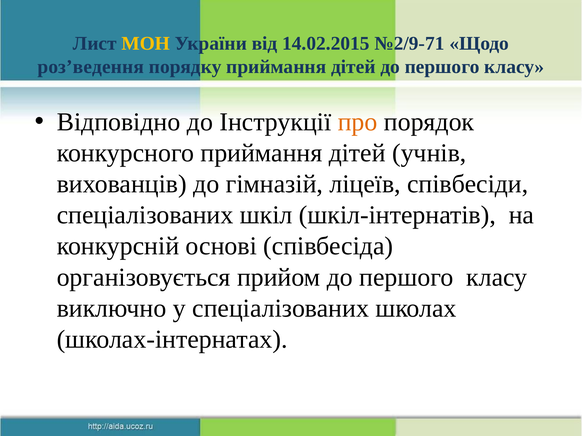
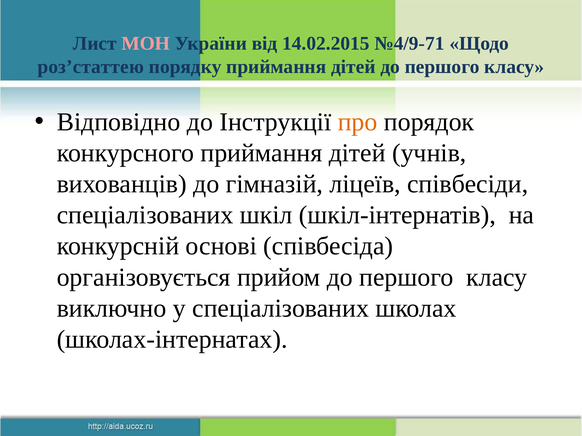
МОН colour: yellow -> pink (146, 44)
№2/9-71: №2/9-71 -> №4/9-71 (409, 44)
роз’ведення: роз’ведення -> роз’статтею (91, 67)
